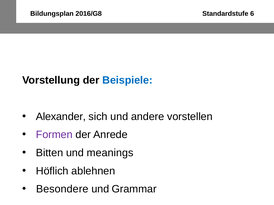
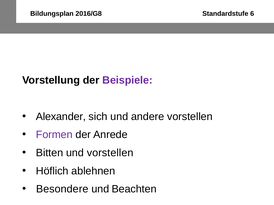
Beispiele colour: blue -> purple (127, 80)
und meanings: meanings -> vorstellen (110, 153)
Grammar: Grammar -> Beachten (134, 189)
